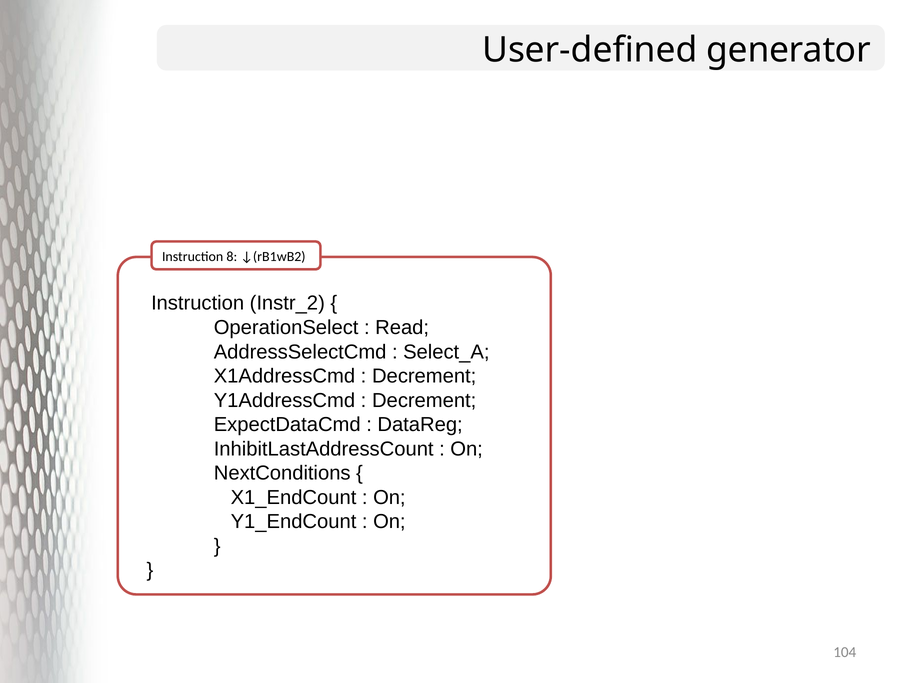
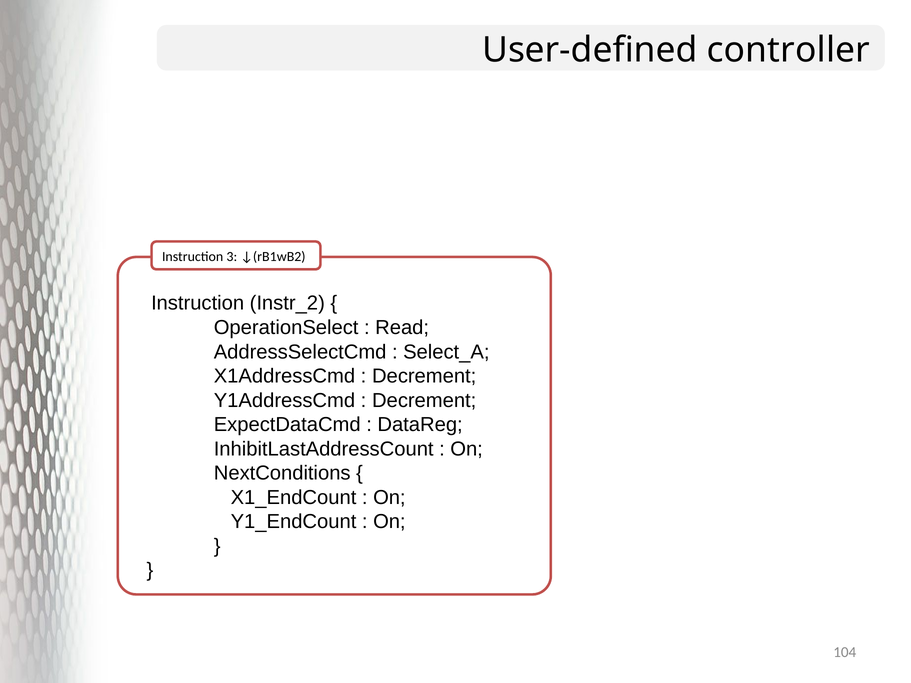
generator: generator -> controller (788, 50)
8: 8 -> 3 (232, 257)
